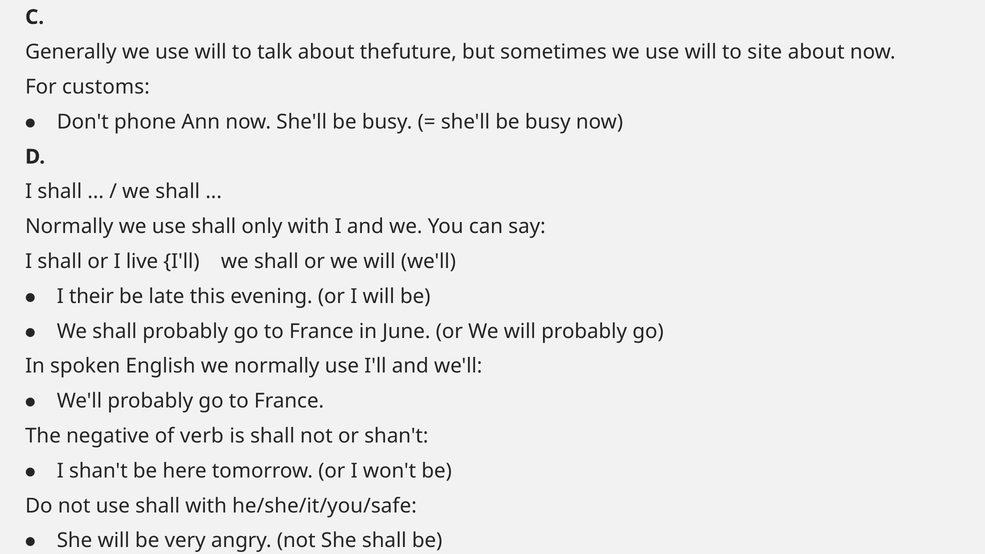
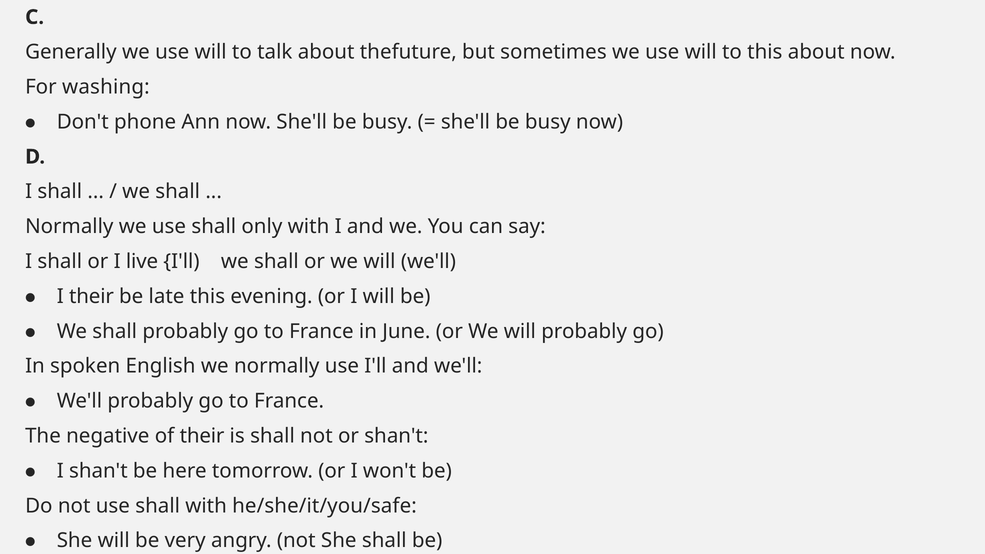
to site: site -> this (765, 52)
customs: customs -> washing (106, 87)
of verb: verb -> their (202, 436)
